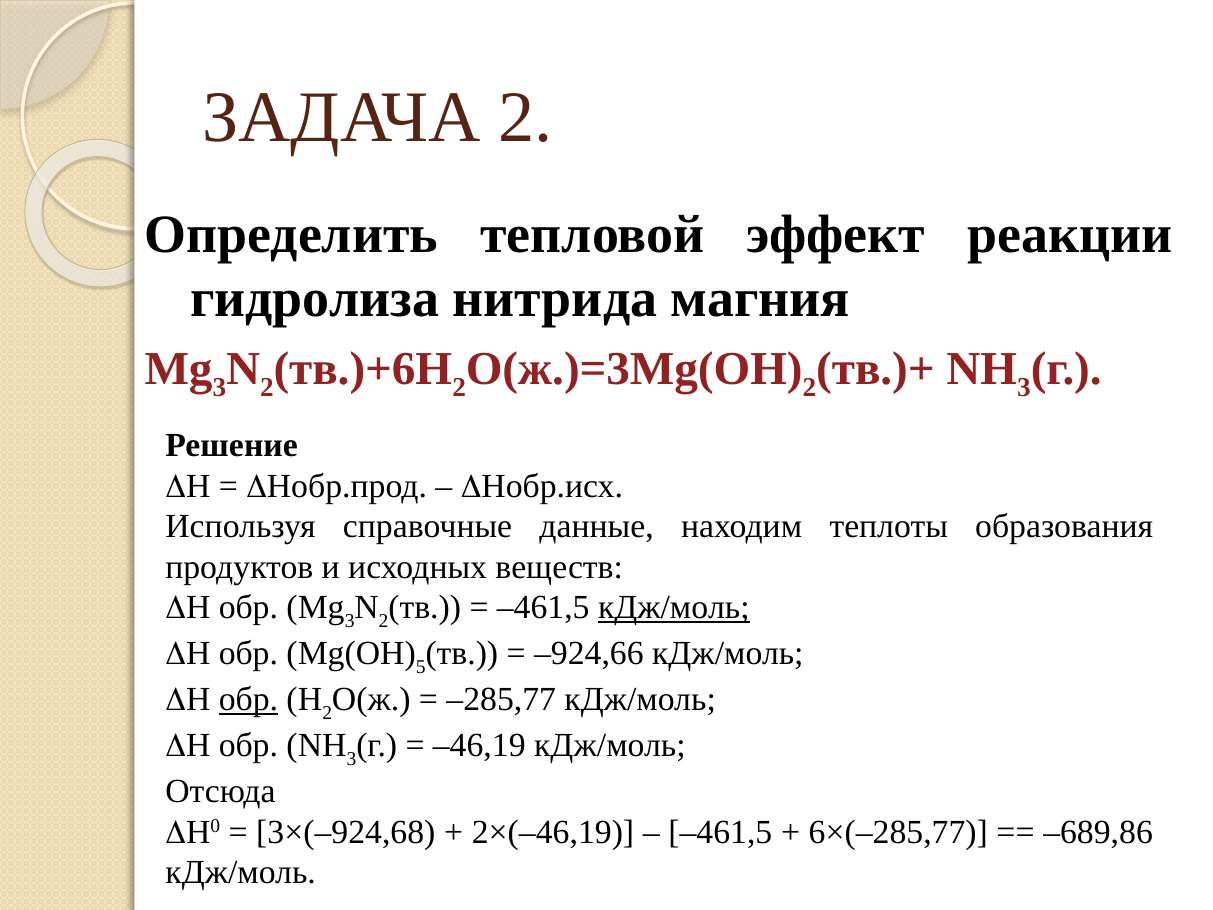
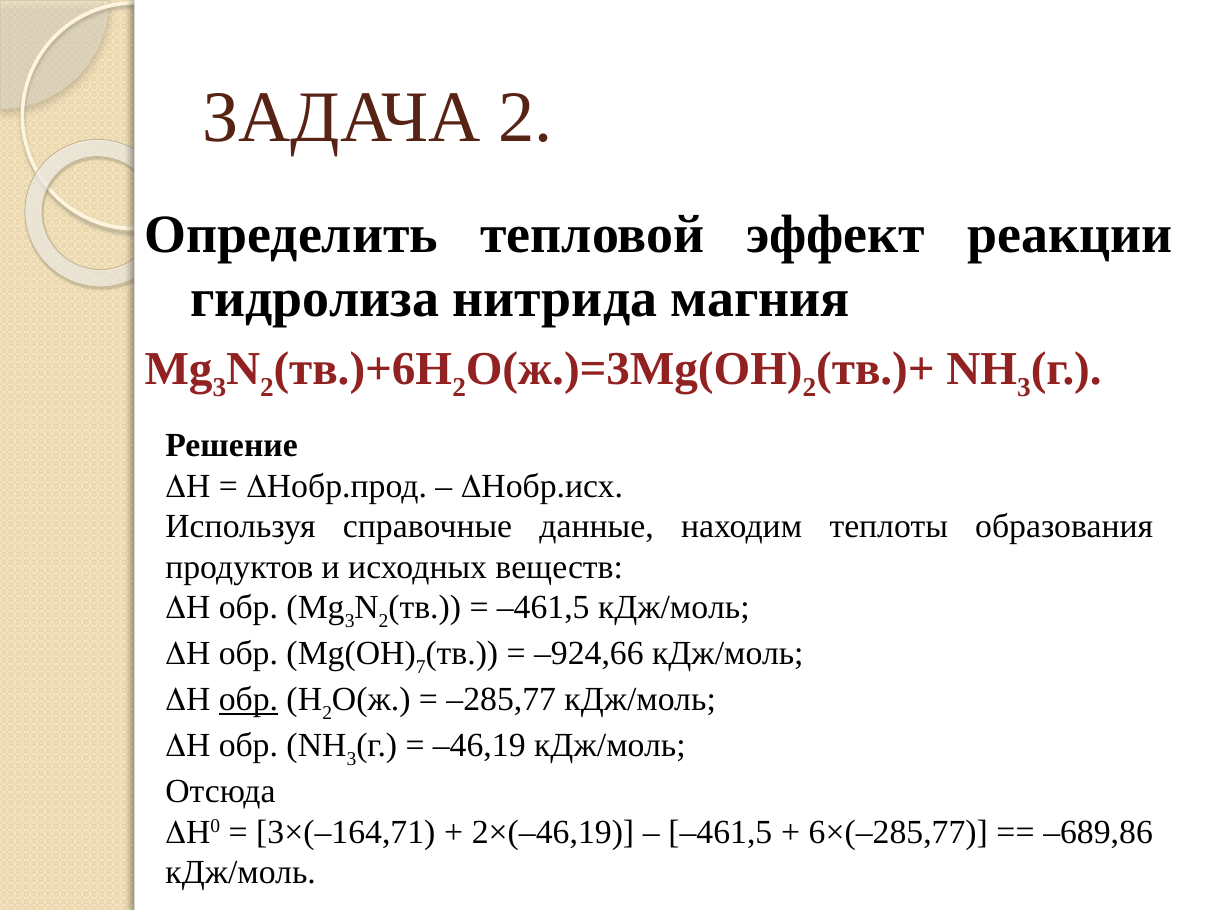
кДж/моль underline: present -> none (674, 607)
5: 5 -> 7 (421, 666)
3×(–924,68: 3×(–924,68 -> 3×(–164,71 (346, 832)
